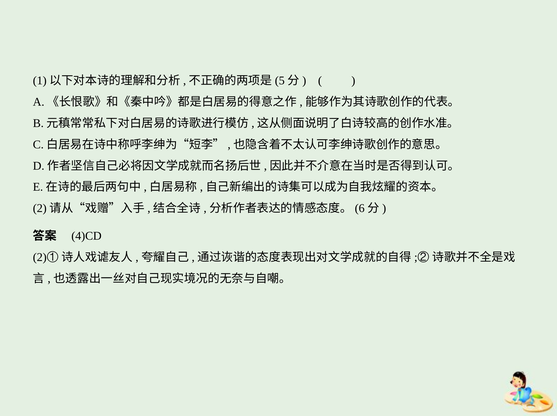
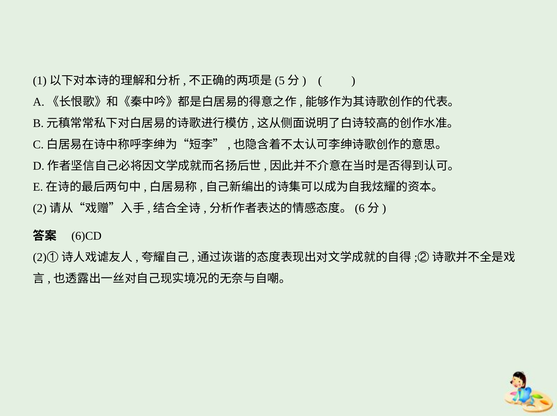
4)CD: 4)CD -> 6)CD (87, 236)
